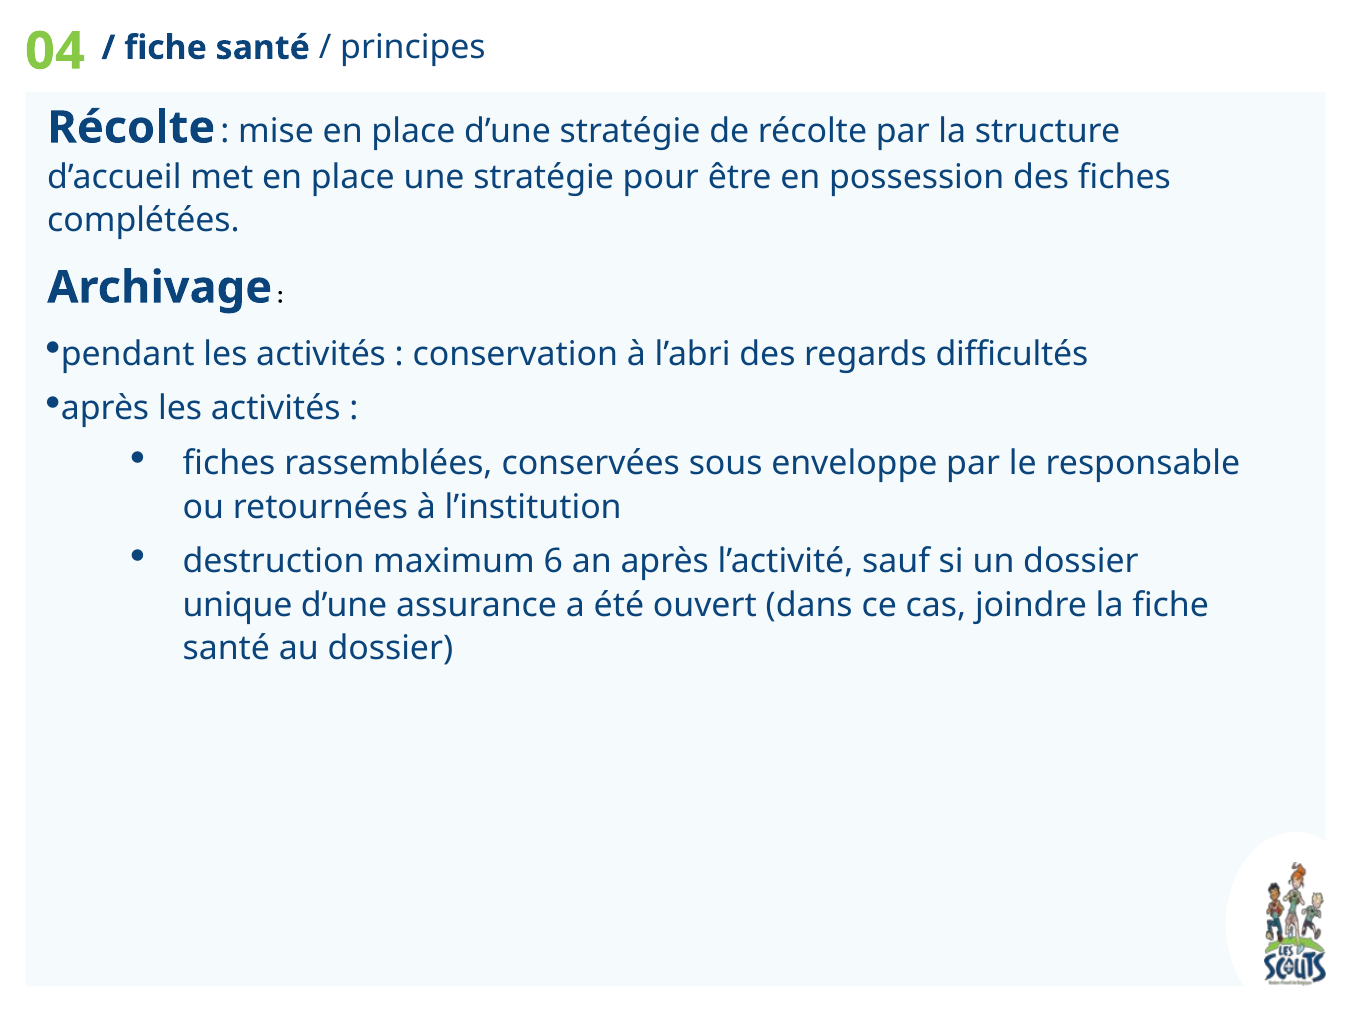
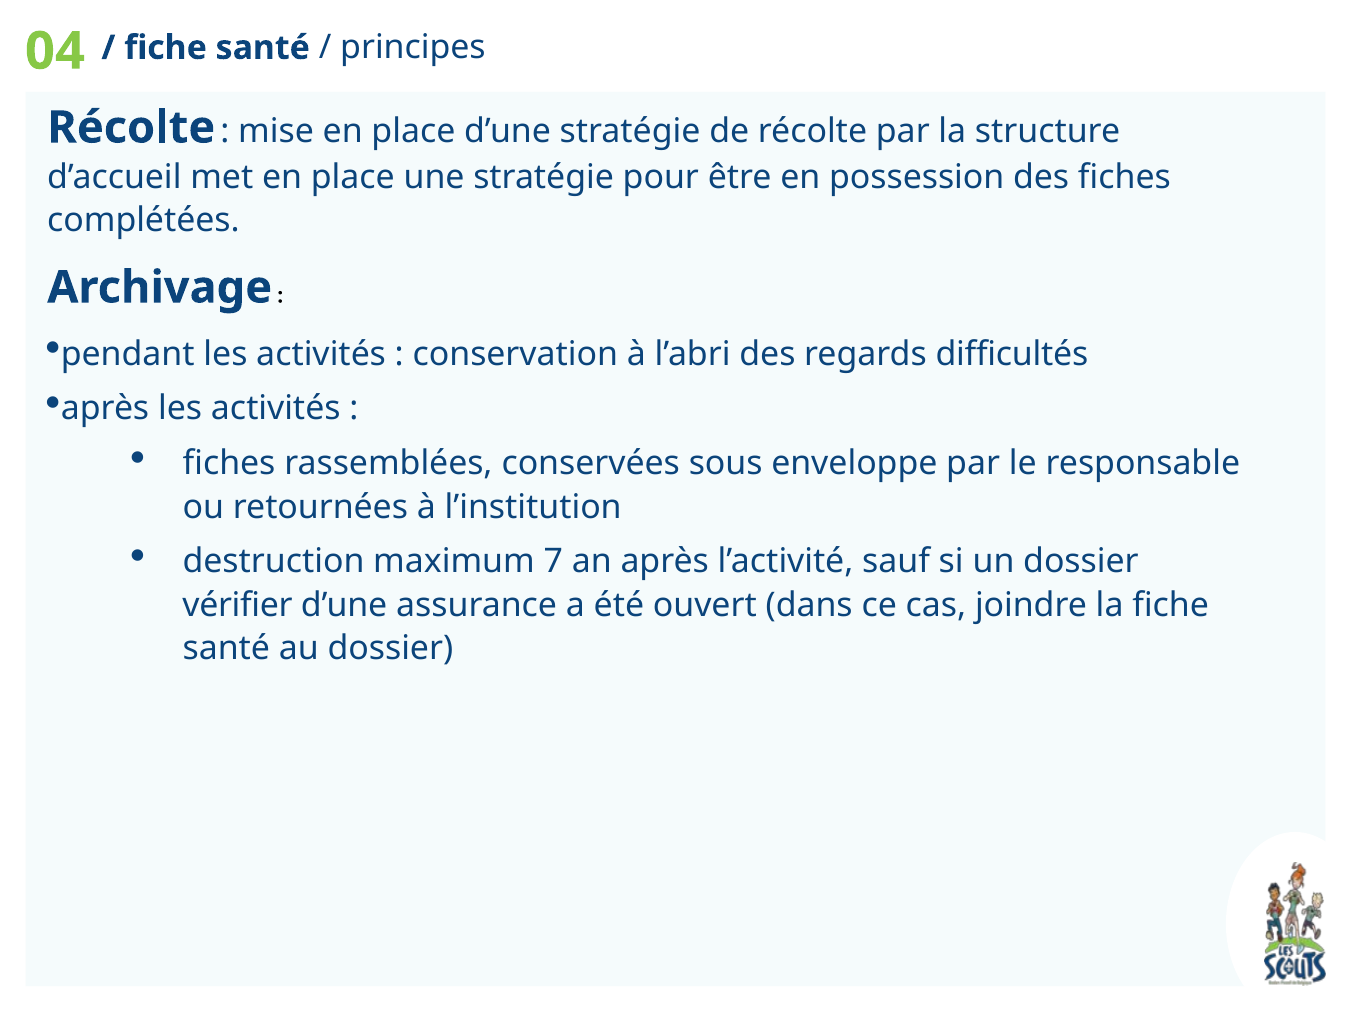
6: 6 -> 7 (553, 562)
unique: unique -> vérifier (238, 605)
